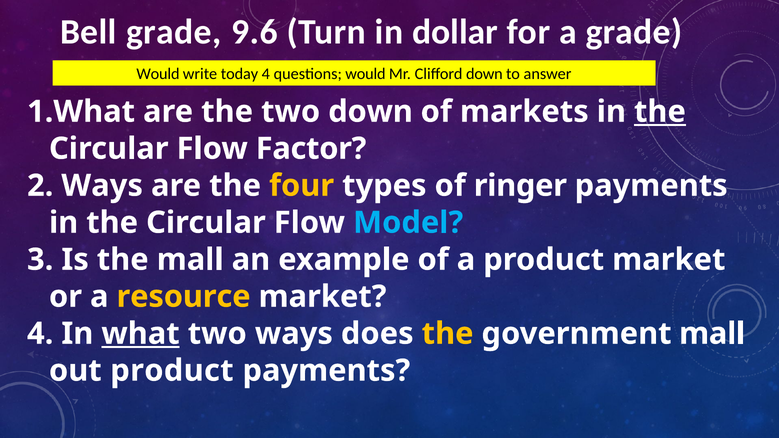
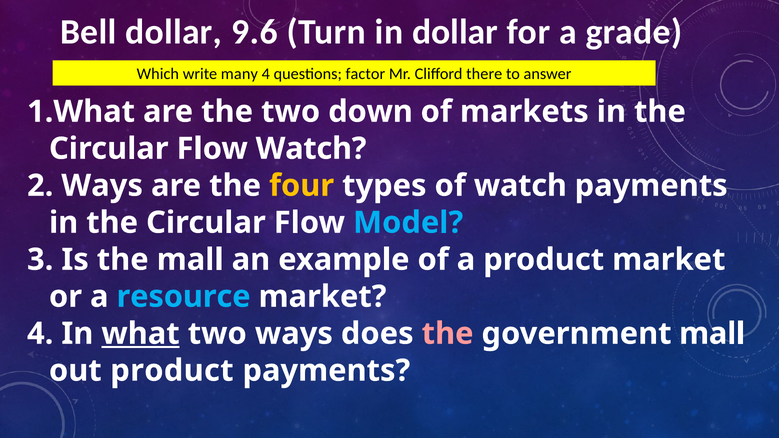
Bell grade: grade -> dollar (174, 32)
Would: Would -> Which (158, 74)
today: today -> many (239, 74)
questions would: would -> factor (365, 74)
Clifford down: down -> there (484, 74)
the underline: present -> none (660, 112)
Flow Factor: Factor -> Watch (311, 149)
of ringer: ringer -> watch (520, 186)
resource colour: yellow -> light blue (184, 297)
the colour: yellow -> pink (448, 334)
